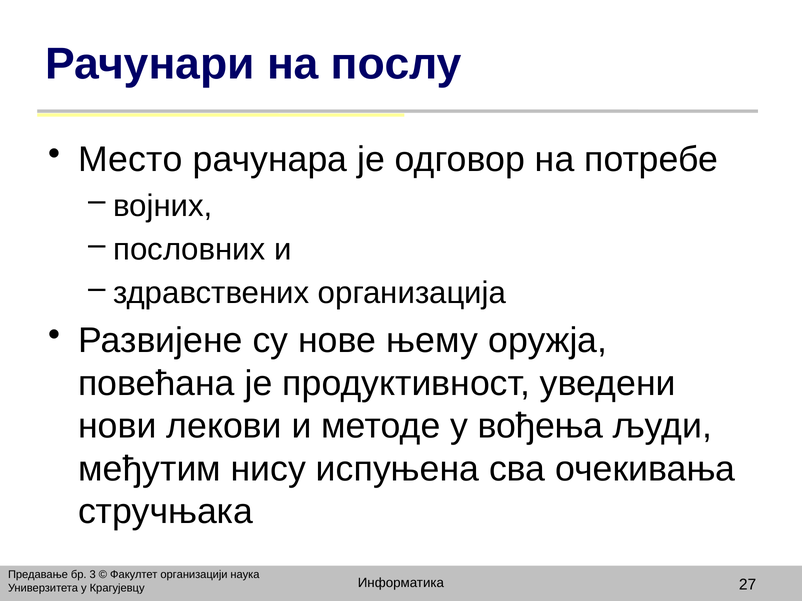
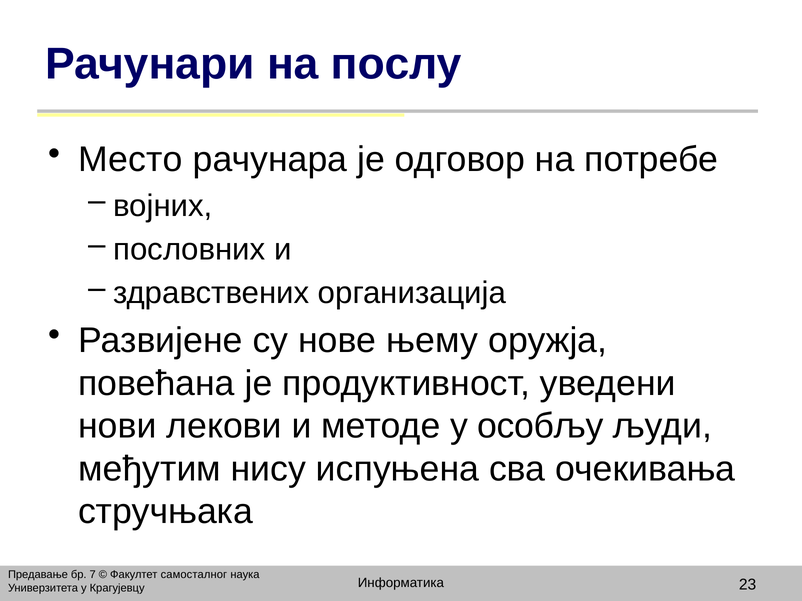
вођења: вођења -> особљу (540, 426)
3: 3 -> 7 (93, 575)
организацији: организацији -> самосталног (194, 575)
27: 27 -> 23 (748, 585)
